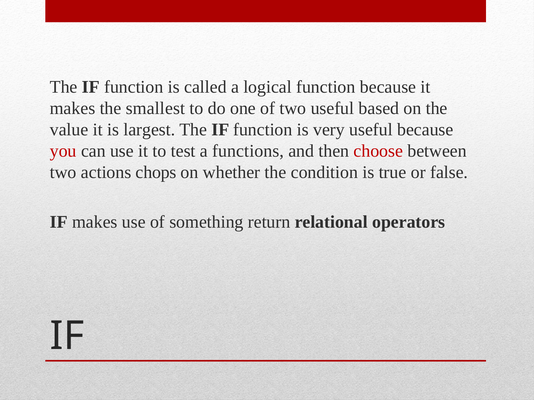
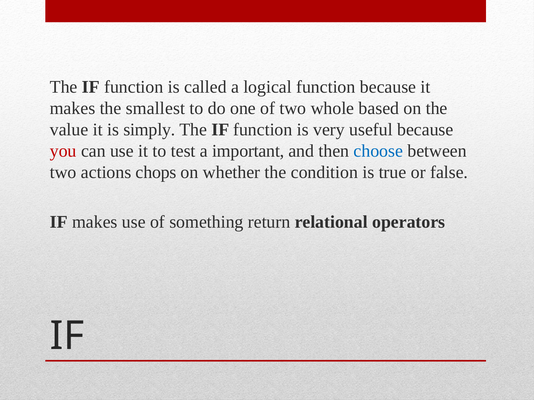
two useful: useful -> whole (332, 108)
largest: largest -> simply (149, 130)
functions: functions -> important (248, 151)
choose colour: red -> blue (378, 151)
